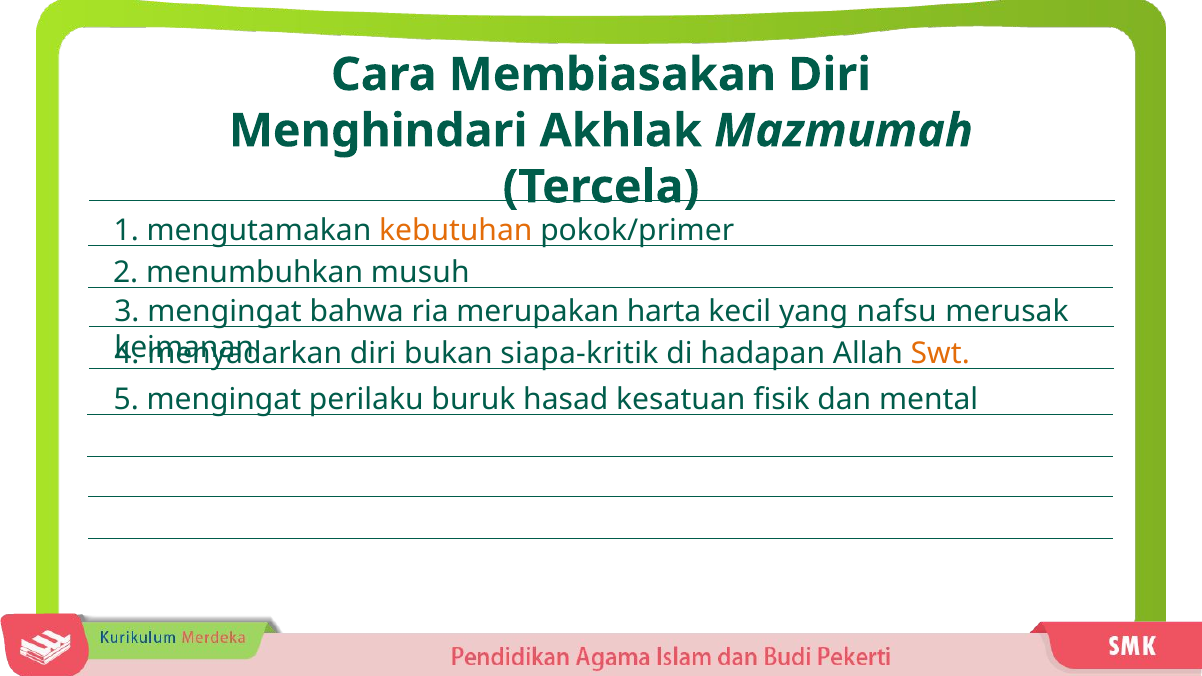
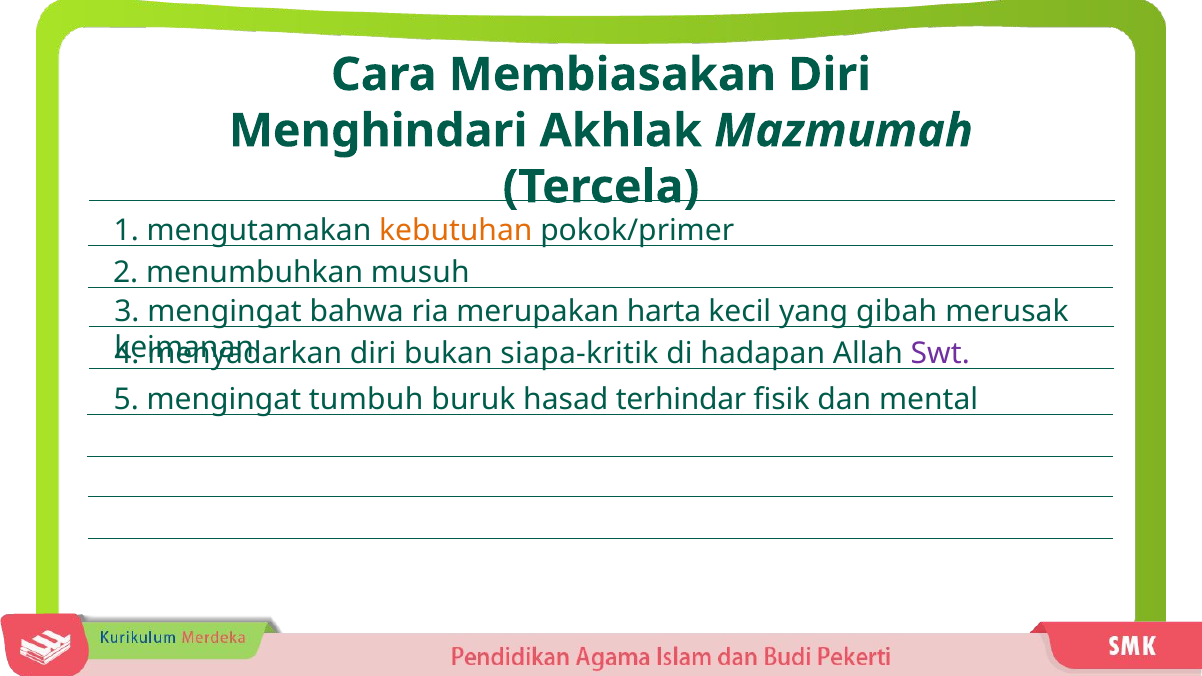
nafsu: nafsu -> gibah (897, 312)
Swt colour: orange -> purple (940, 353)
perilaku: perilaku -> tumbuh (366, 400)
kesatuan: kesatuan -> terhindar (681, 400)
